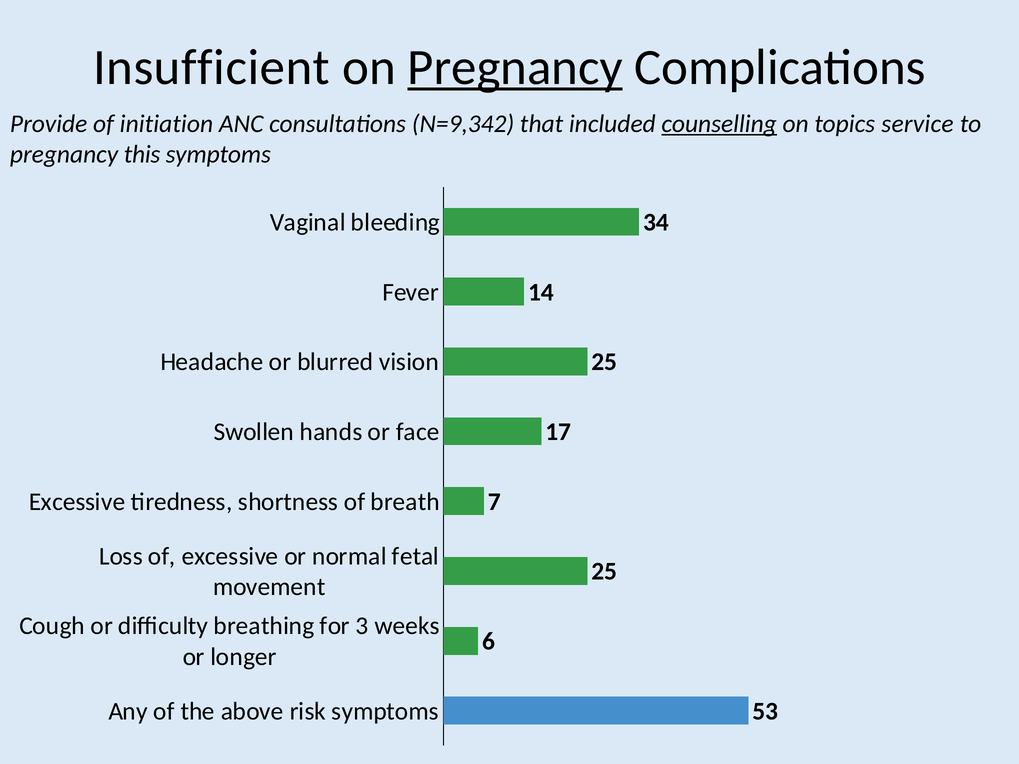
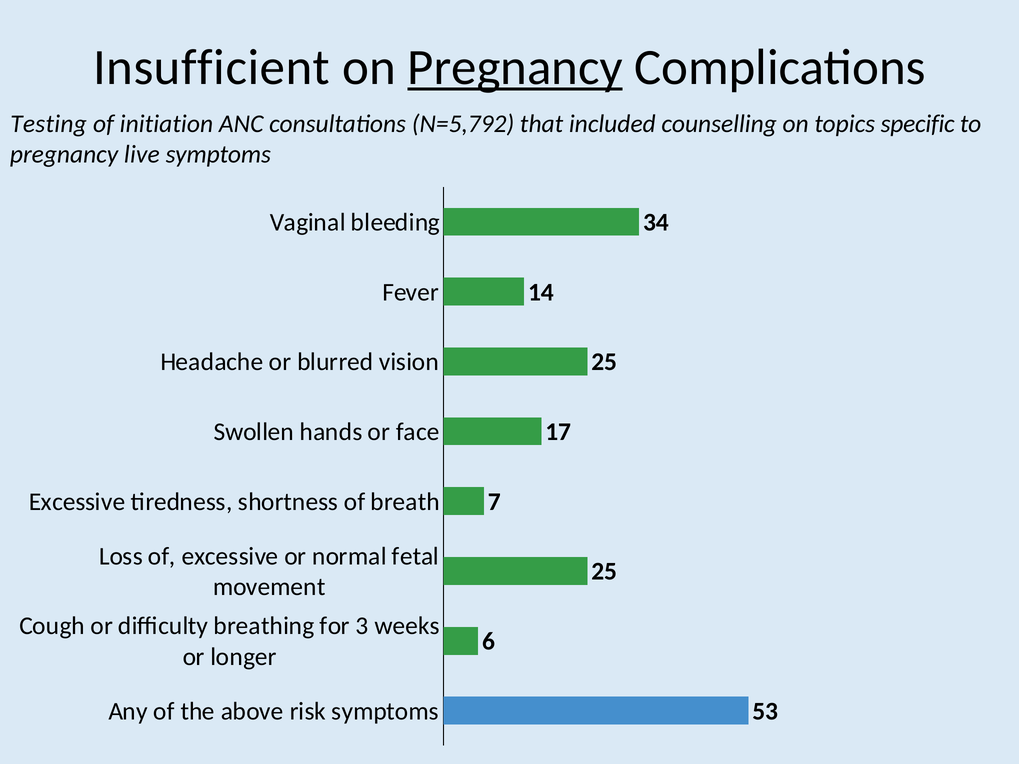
Provide: Provide -> Testing (49, 124)
N=9,342: N=9,342 -> N=5,792 (463, 124)
counselling underline: present -> none (719, 124)
service: service -> specific (918, 124)
this: this -> live (142, 155)
